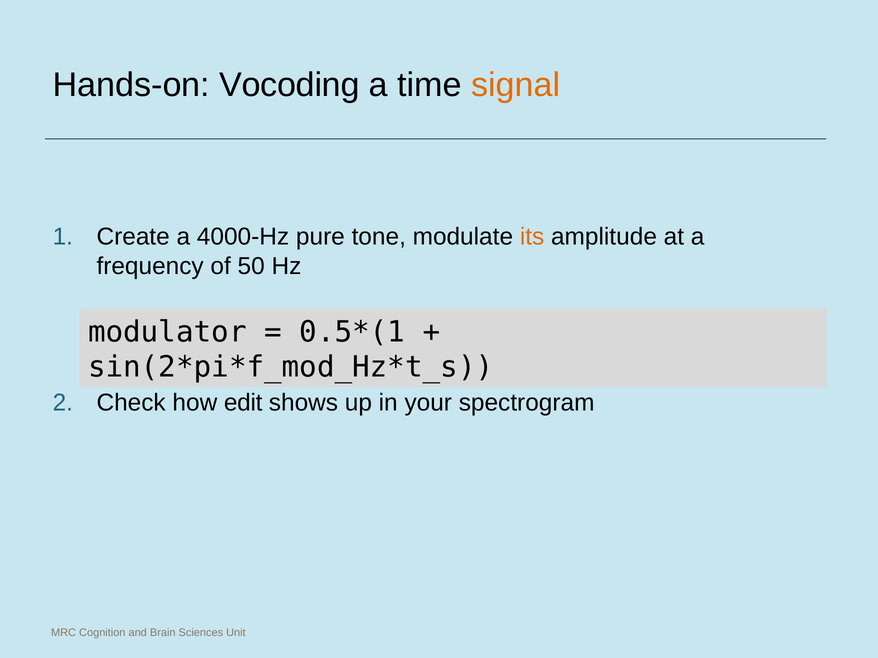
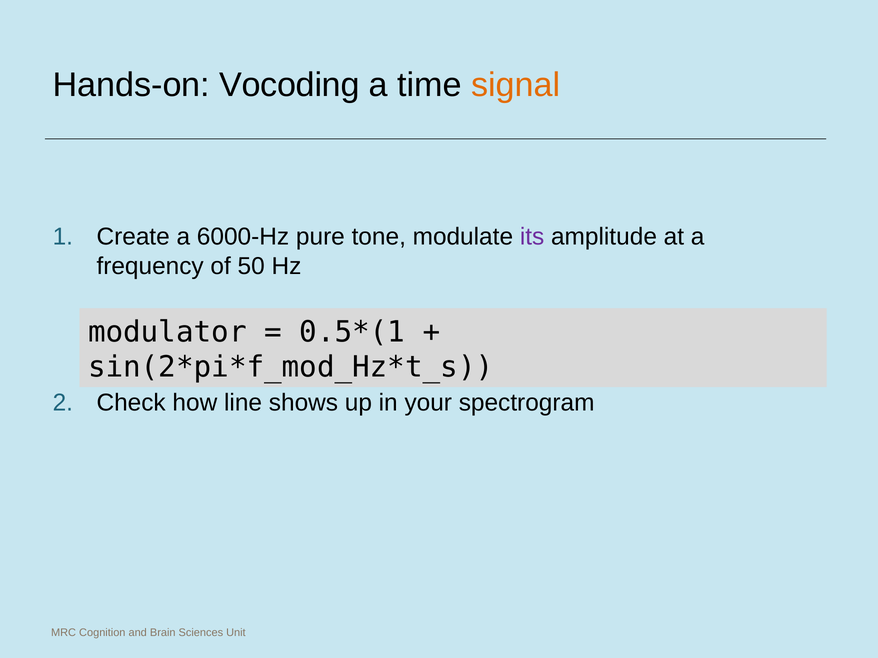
4000-Hz: 4000-Hz -> 6000-Hz (243, 237)
its colour: orange -> purple (532, 237)
edit: edit -> line (243, 403)
